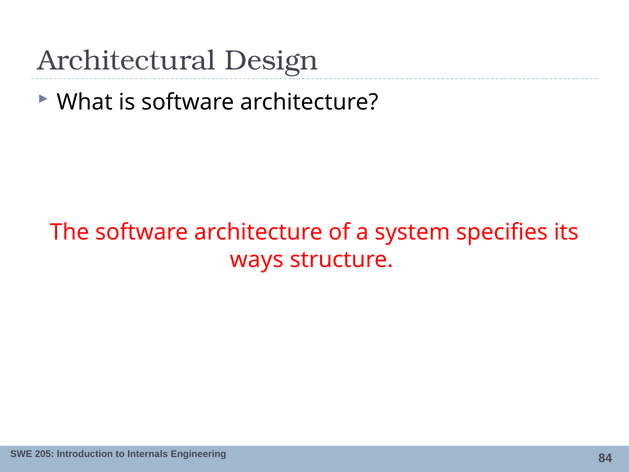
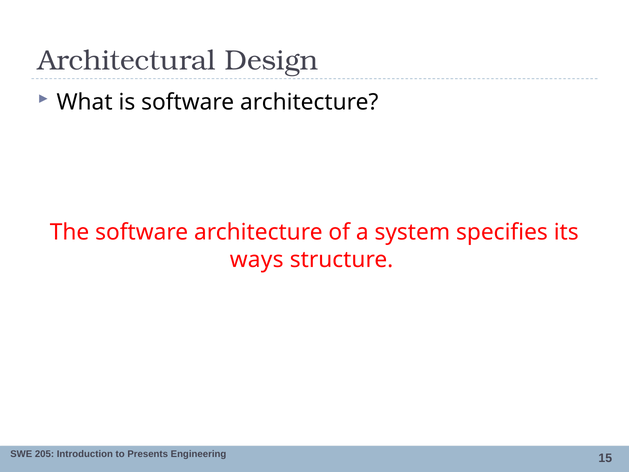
Internals: Internals -> Presents (148, 454)
84: 84 -> 15 (605, 458)
